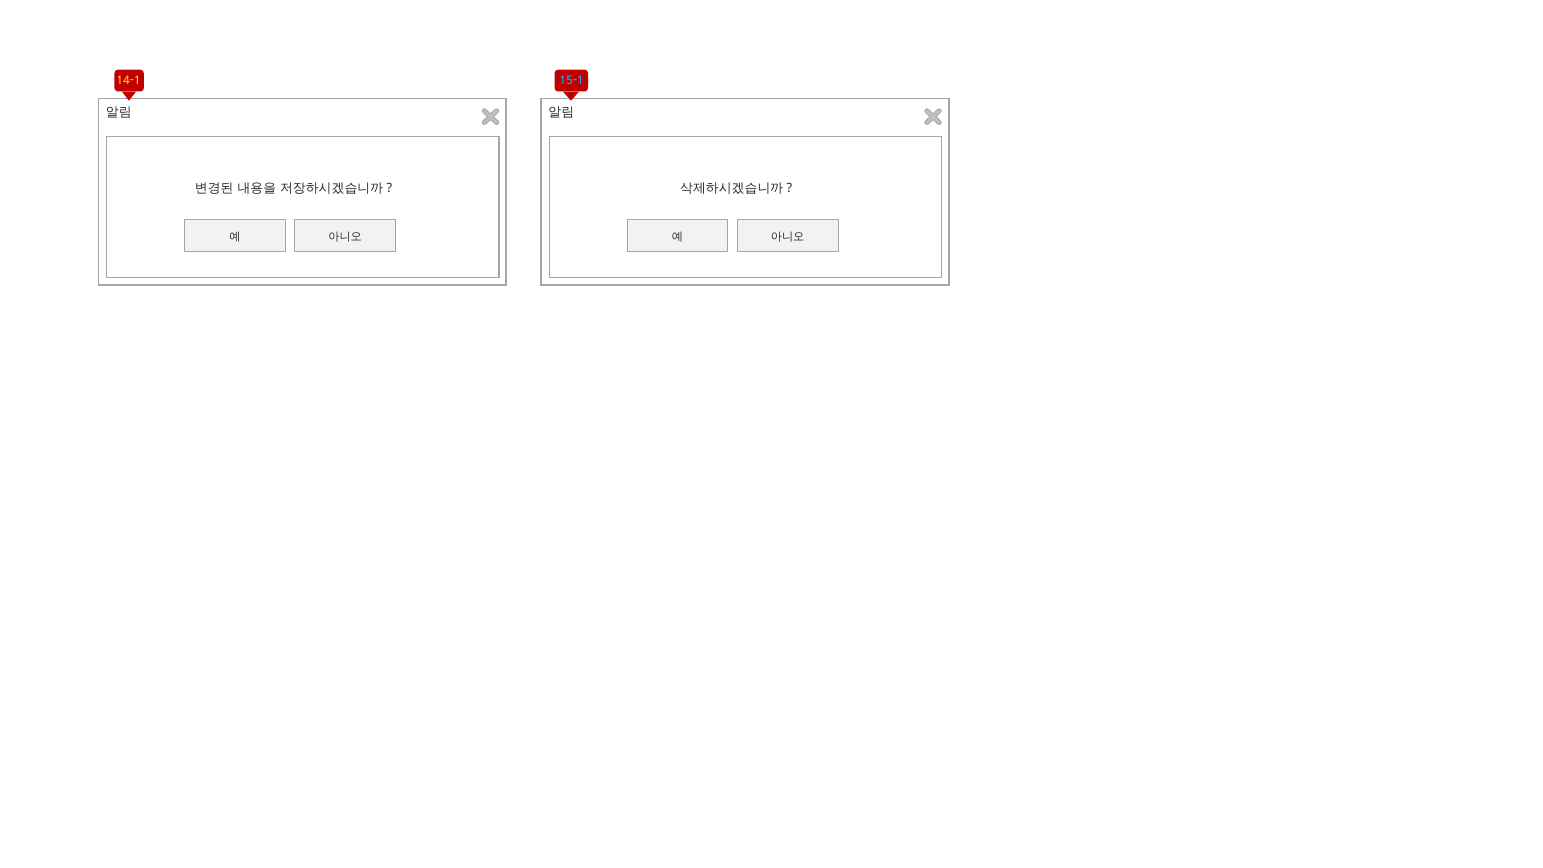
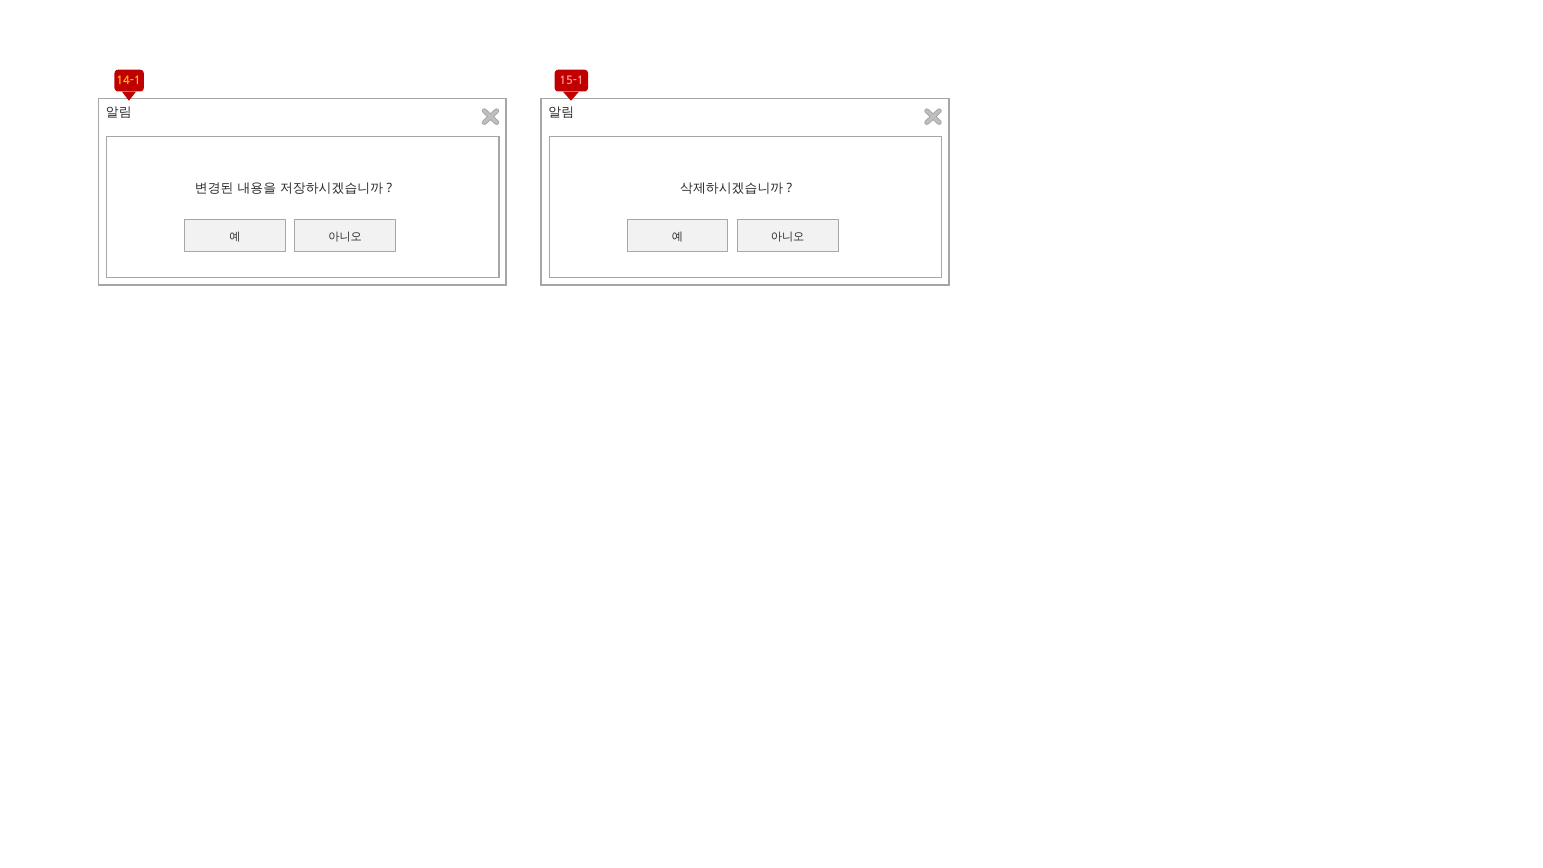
15-1 colour: light blue -> pink (572, 81)
